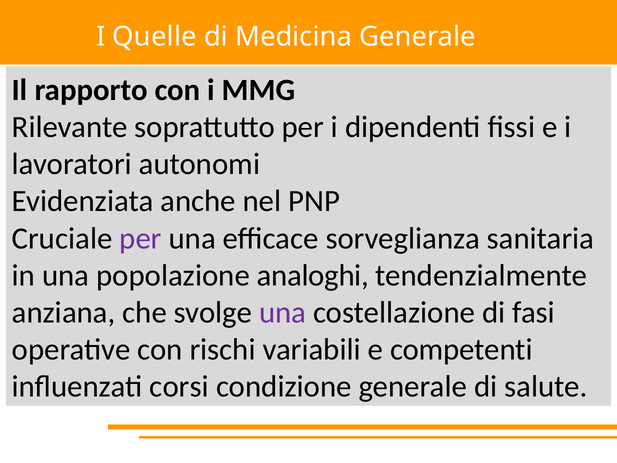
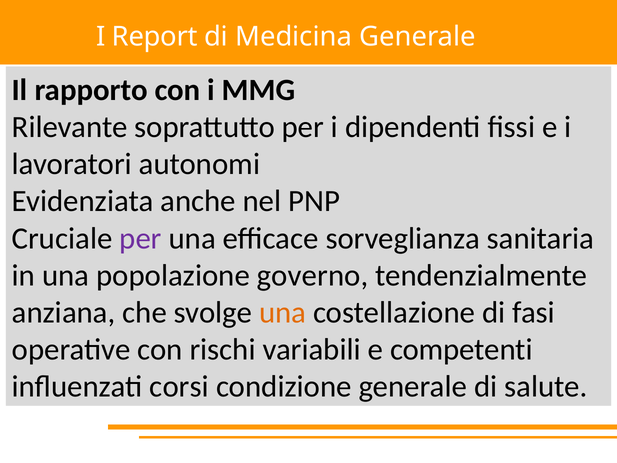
Quelle: Quelle -> Report (155, 37)
analoghi: analoghi -> governo (313, 275)
una colour: purple -> orange (283, 312)
